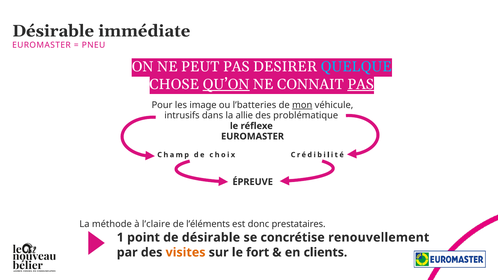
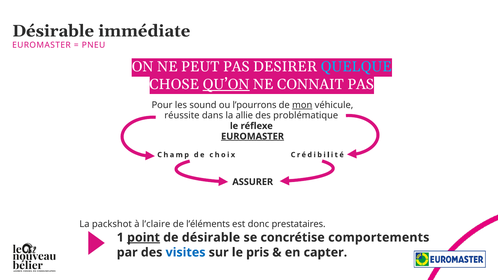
PAS underline: present -> none (361, 84)
image: image -> sound (203, 105)
l’batteries: l’batteries -> l’pourrons (255, 105)
intrusifs: intrusifs -> réussite (182, 115)
EUROMASTER underline: none -> present (253, 136)
ÉPREUVE: ÉPREUVE -> ASSURER (253, 182)
méthode: méthode -> packshot (112, 224)
point underline: none -> present (144, 238)
renouvellement: renouvellement -> comportements (379, 238)
visites colour: orange -> blue (186, 252)
fort: fort -> pris (258, 252)
clients: clients -> capter (325, 252)
